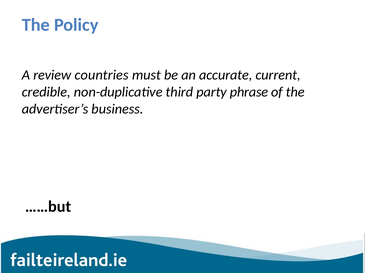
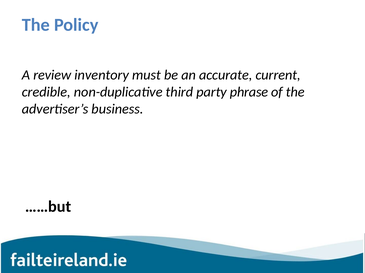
countries: countries -> inventory (102, 75)
